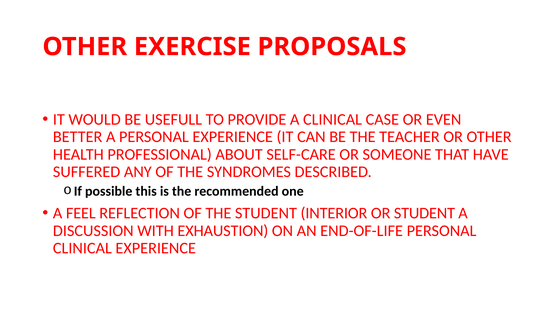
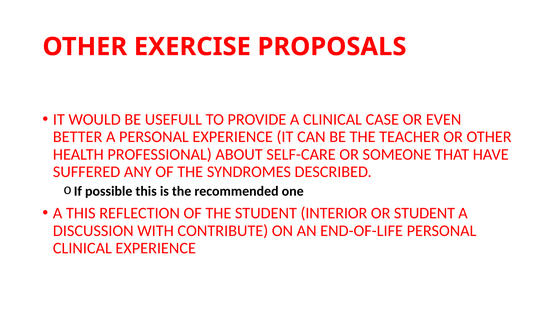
A FEEL: FEEL -> THIS (81, 213)
EXHAUSTION: EXHAUSTION -> CONTRIBUTE (223, 231)
